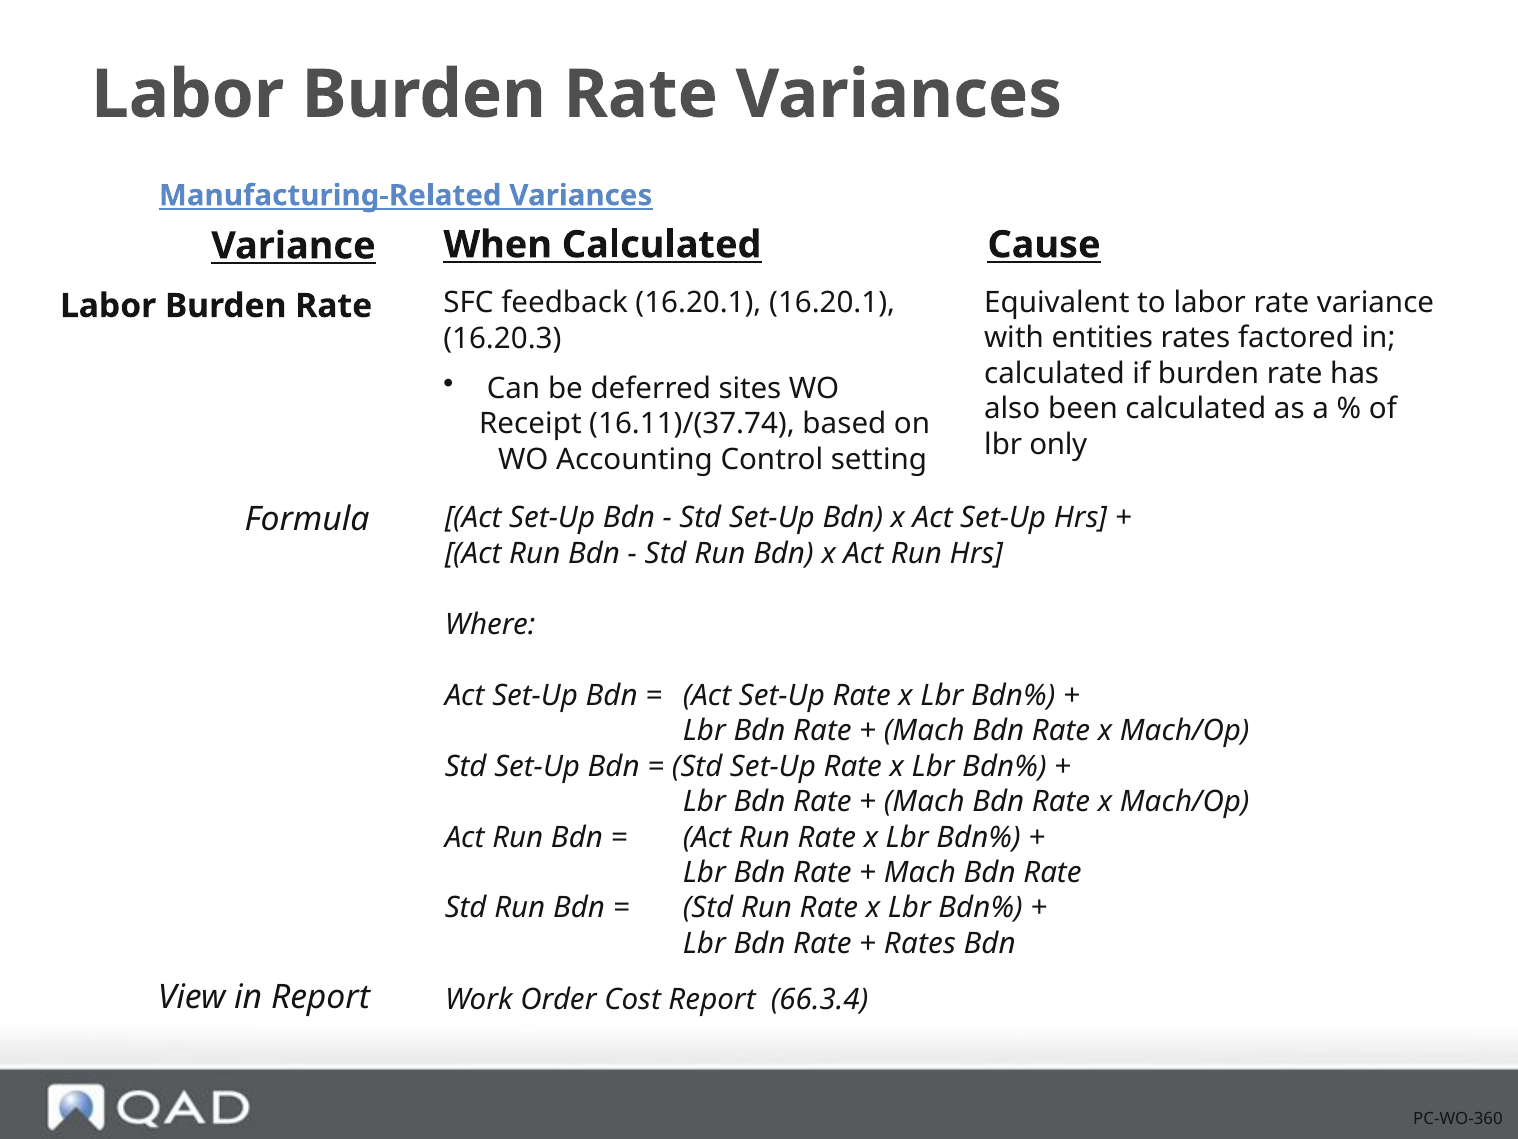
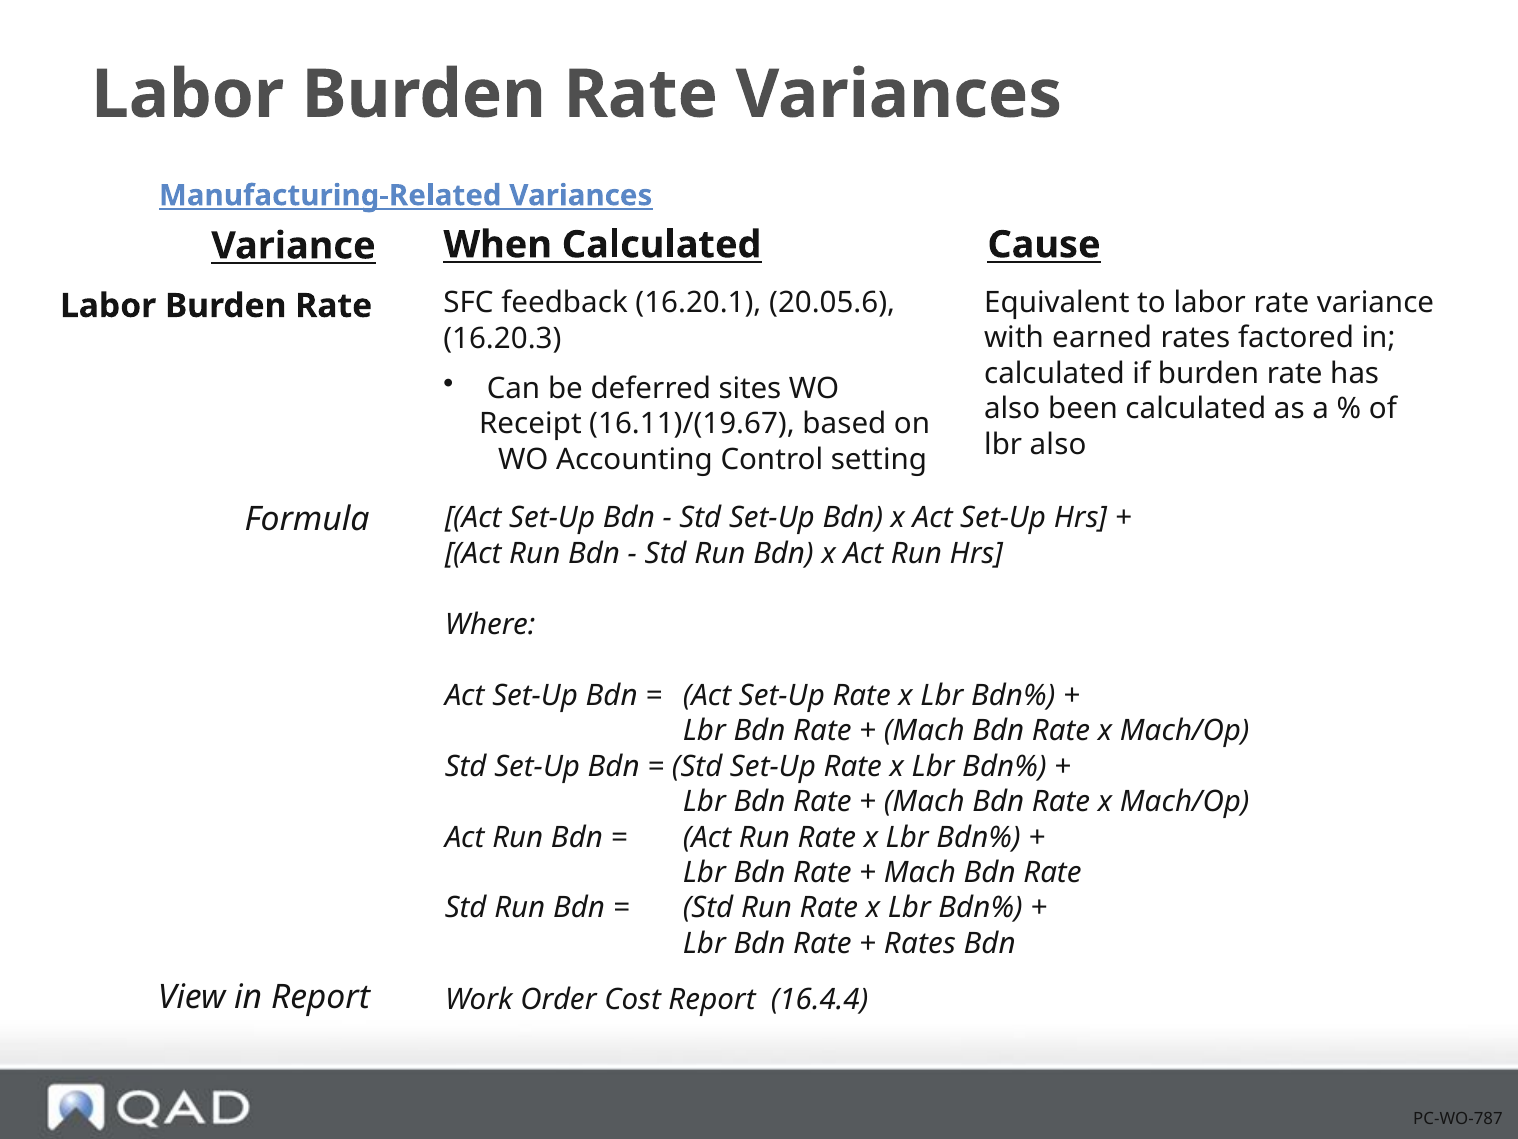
16.20.1 16.20.1: 16.20.1 -> 20.05.6 (832, 303)
entities: entities -> earned (1102, 338)
16.11)/(37.74: 16.11)/(37.74 -> 16.11)/(19.67 (692, 424)
lbr only: only -> also (1058, 444)
66.3.4: 66.3.4 -> 16.4.4 (820, 1000)
PC-WO-360: PC-WO-360 -> PC-WO-787 (1458, 1119)
